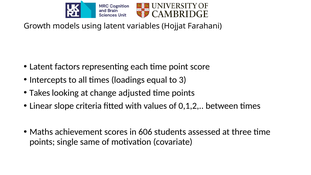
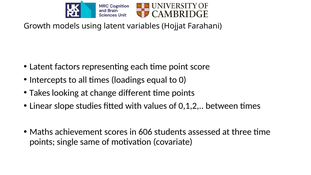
3: 3 -> 0 (183, 80)
adjusted: adjusted -> different (135, 93)
criteria: criteria -> studies (89, 106)
